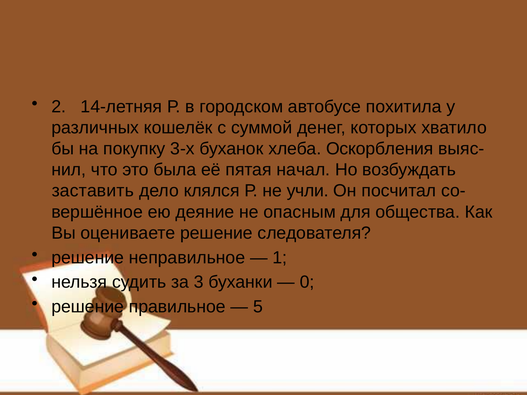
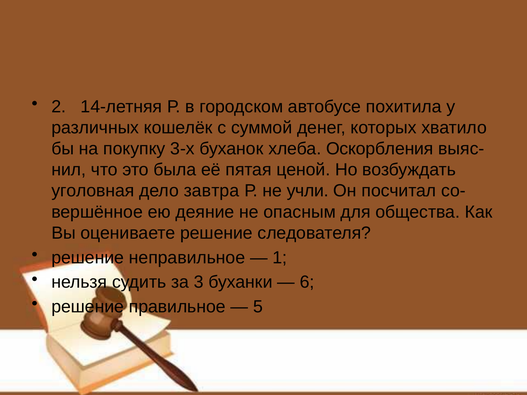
начал: начал -> ценой (303, 170)
заставить: заставить -> уголовная (93, 191)
клялся: клялся -> завтра (212, 191)
0: 0 -> 6 (307, 282)
